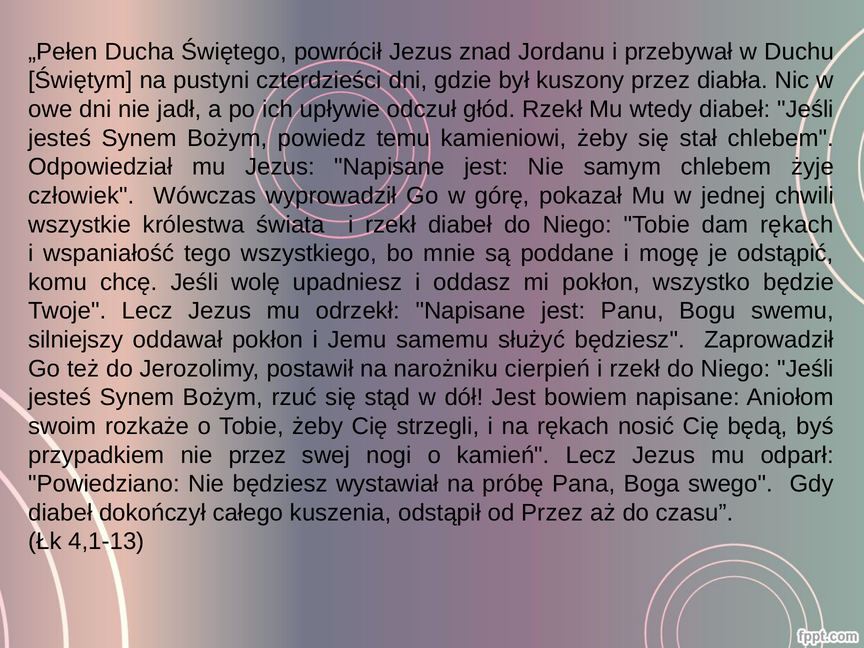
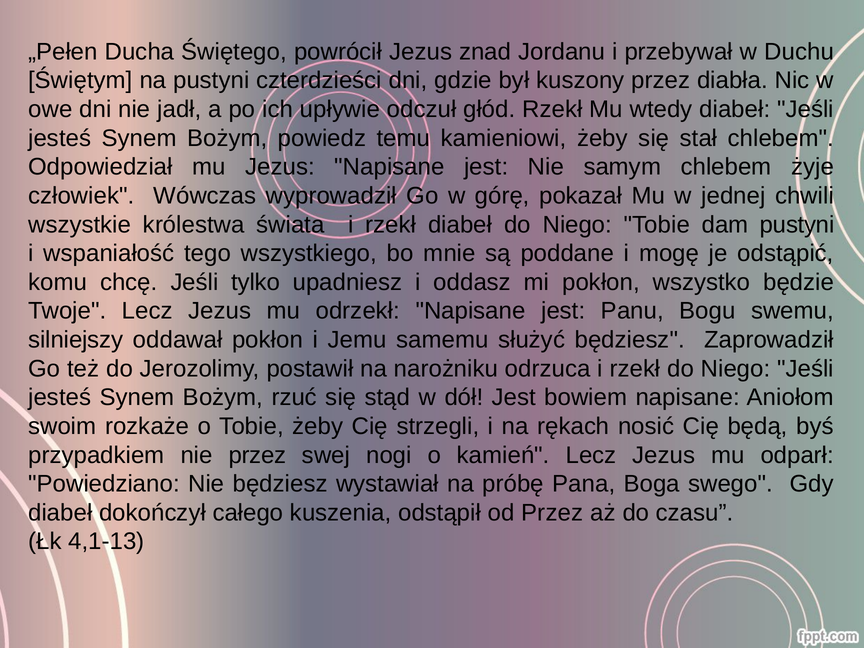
dam rękach: rękach -> pustyni (797, 225)
wolę: wolę -> tylko (256, 282)
cierpień: cierpień -> odrzuca (548, 369)
